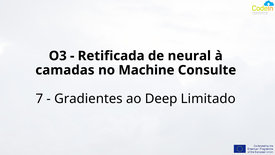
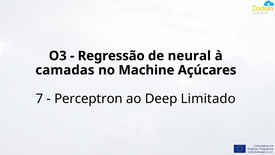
Retificada: Retificada -> Regressão (111, 56)
Consulte: Consulte -> Açúcares (207, 70)
Gradientes: Gradientes -> Perceptron (88, 98)
